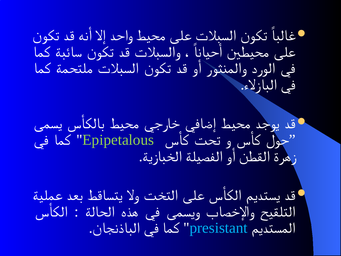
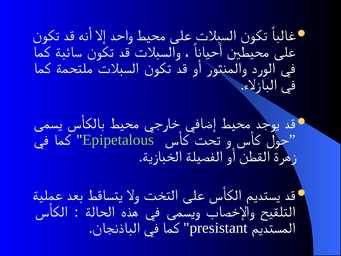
presistant colour: light blue -> white (219, 228)
